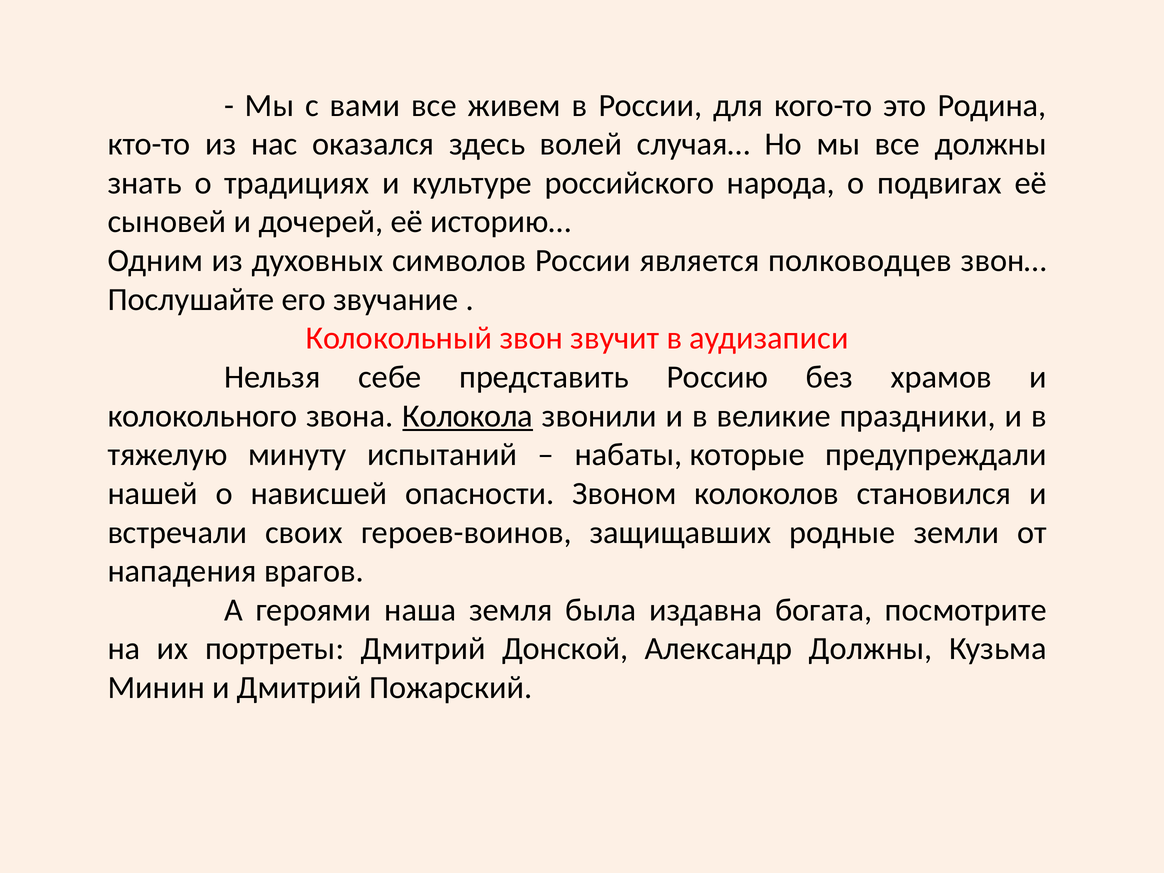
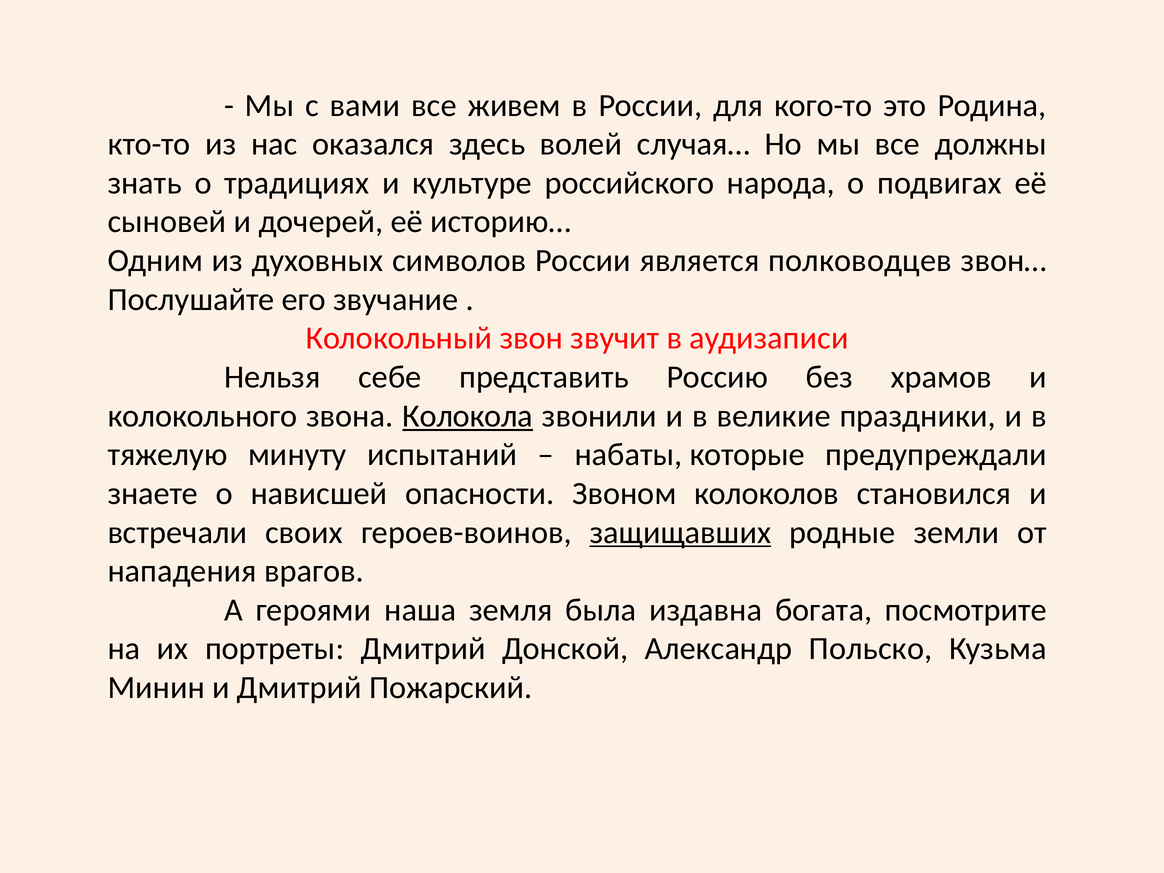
нашей: нашей -> знаете (153, 494)
защищавших underline: none -> present (680, 532)
Александр Должны: Должны -> Польско (871, 649)
